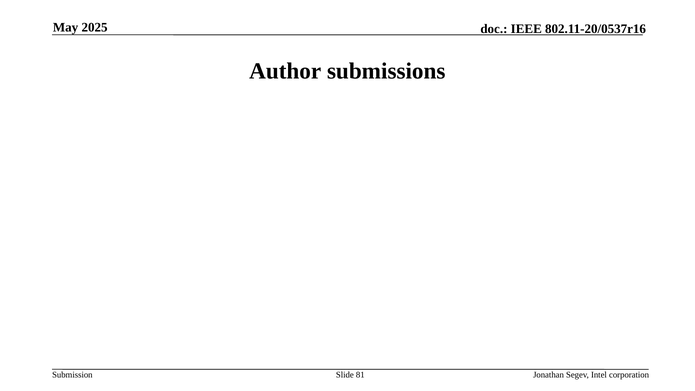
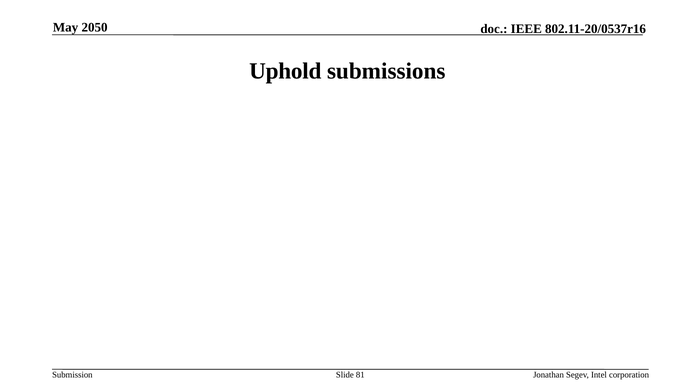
2025: 2025 -> 2050 (95, 28)
Author: Author -> Uphold (285, 71)
